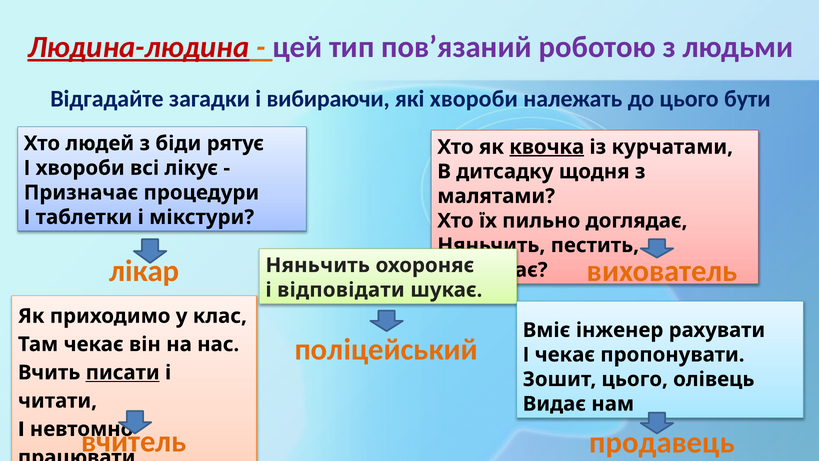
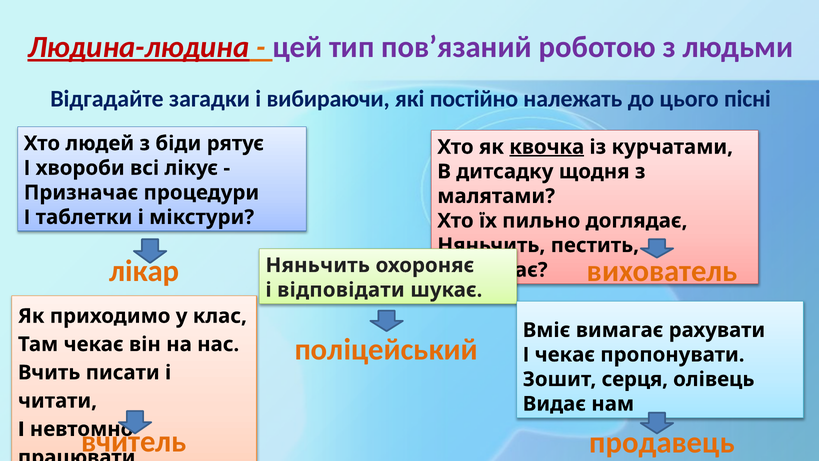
які хвороби: хвороби -> постійно (474, 99)
бути: бути -> пісні (747, 99)
інженер: інженер -> вимагає (620, 330)
писати underline: present -> none (123, 372)
Зошит цього: цього -> серця (635, 379)
